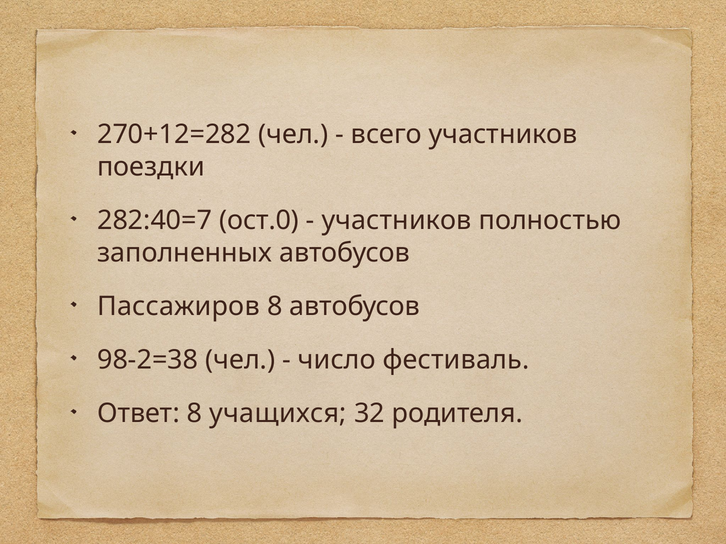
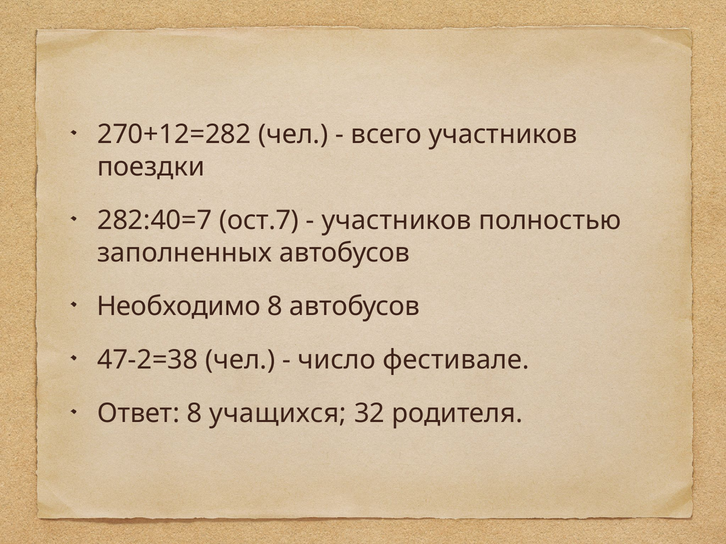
ост.0: ост.0 -> ост.7 (259, 221)
Пассажиров: Пассажиров -> Необходимо (179, 306)
98-2=38: 98-2=38 -> 47-2=38 (148, 360)
фестиваль: фестиваль -> фестивале (456, 360)
